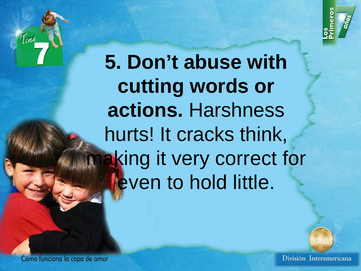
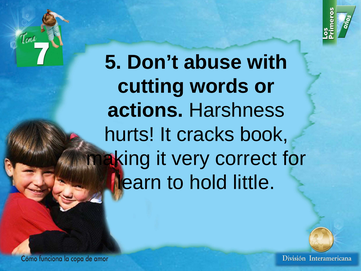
think: think -> book (264, 134)
even: even -> learn (139, 182)
